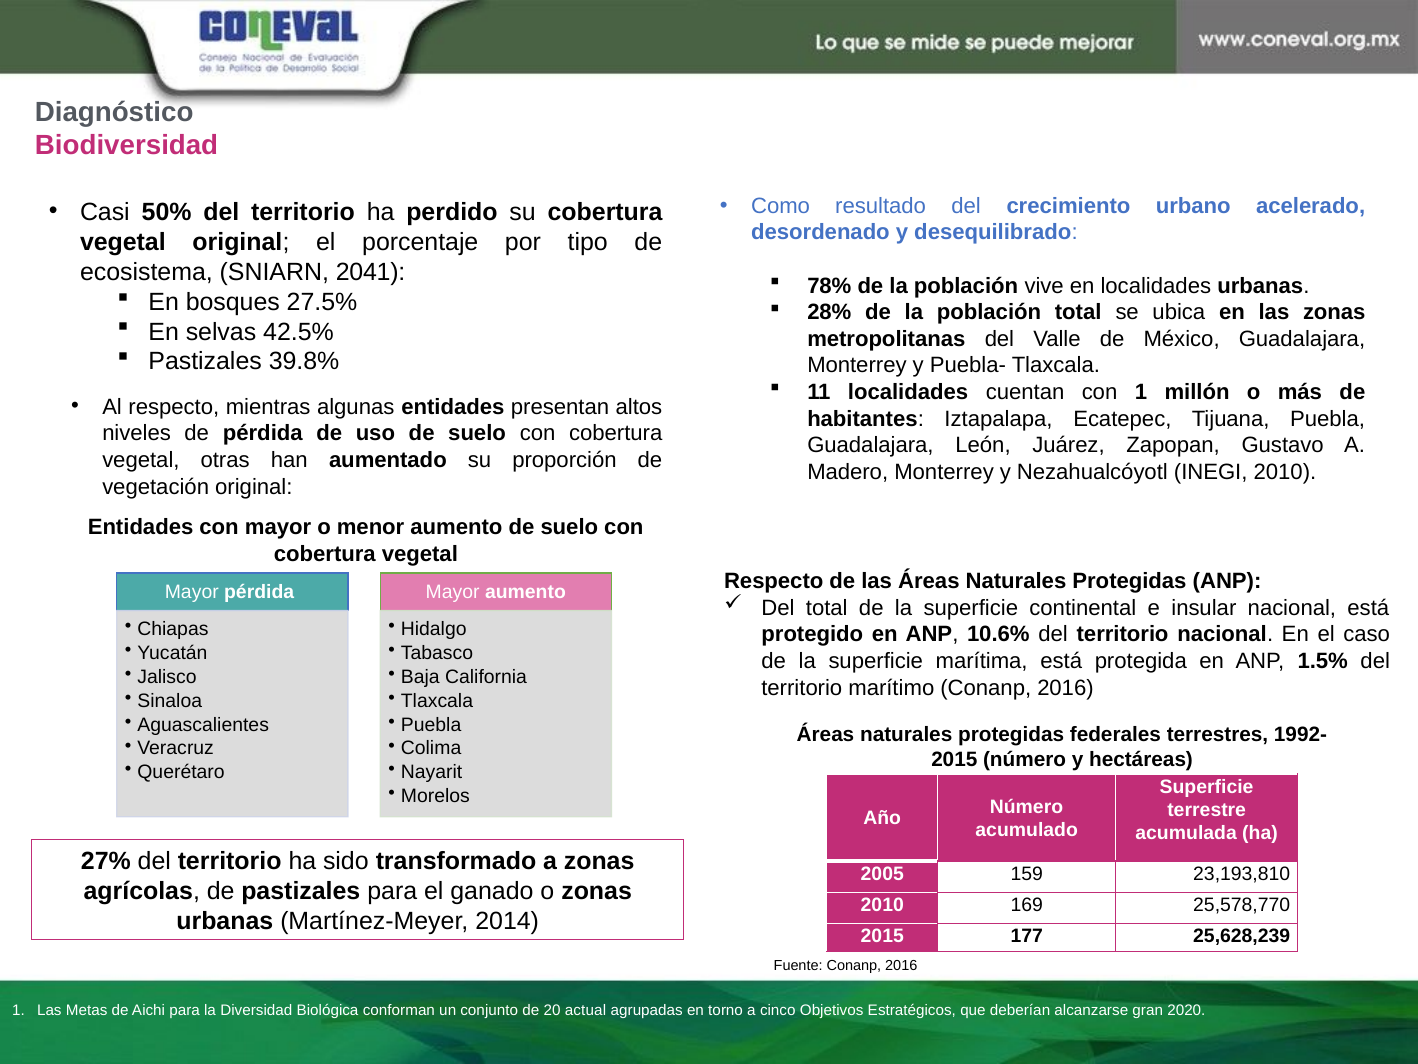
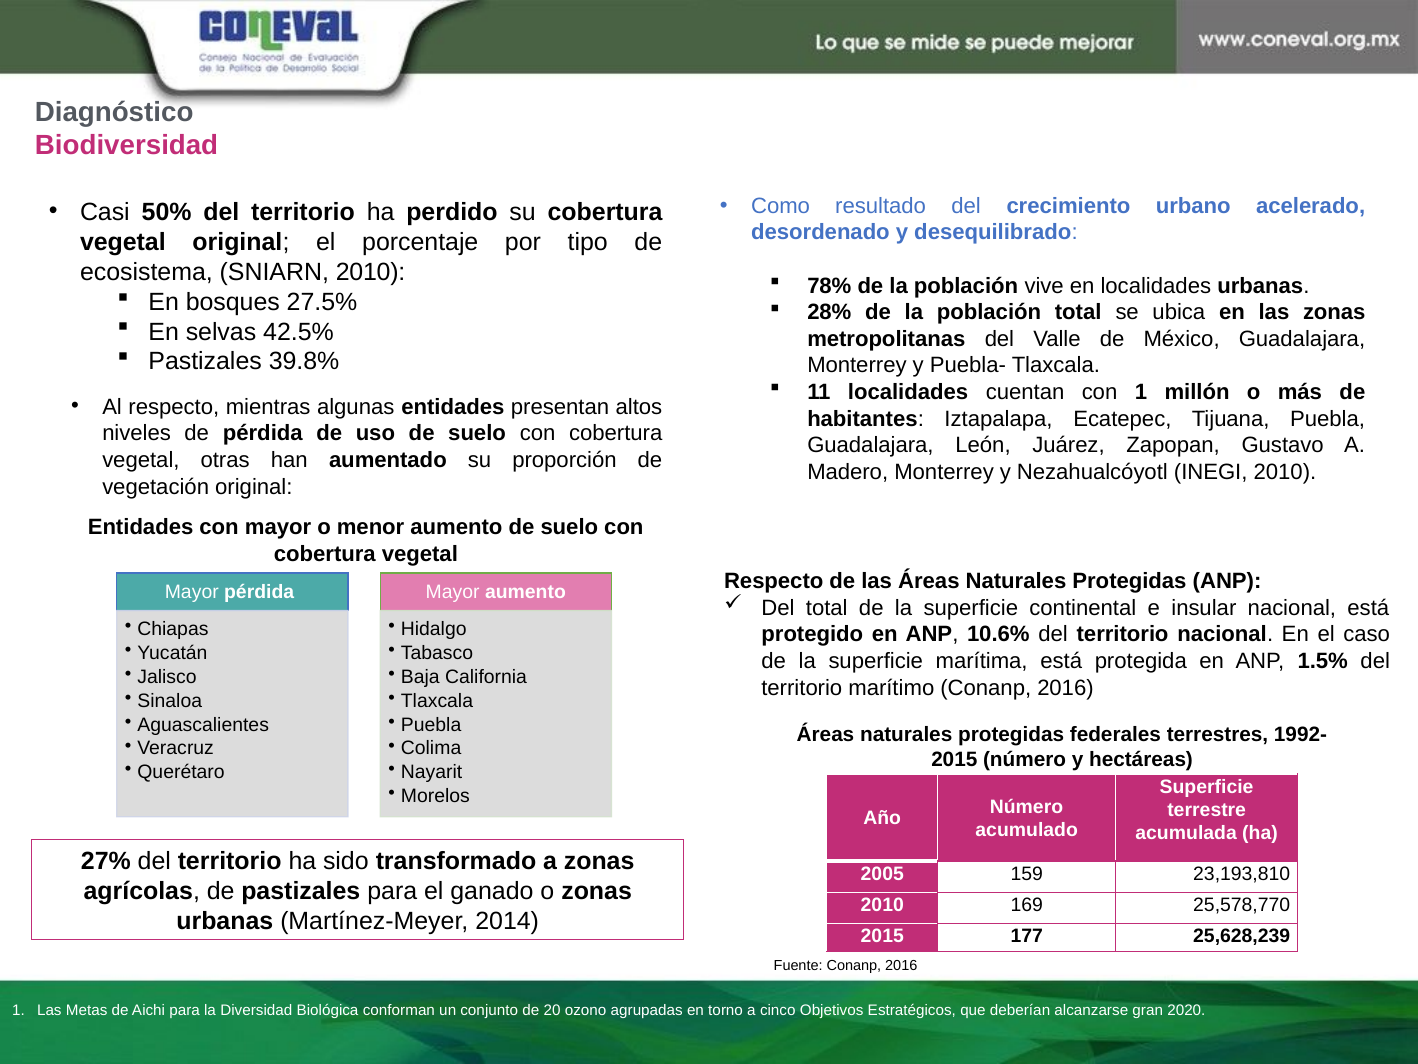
SNIARN 2041: 2041 -> 2010 (371, 272)
actual: actual -> ozono (586, 1010)
